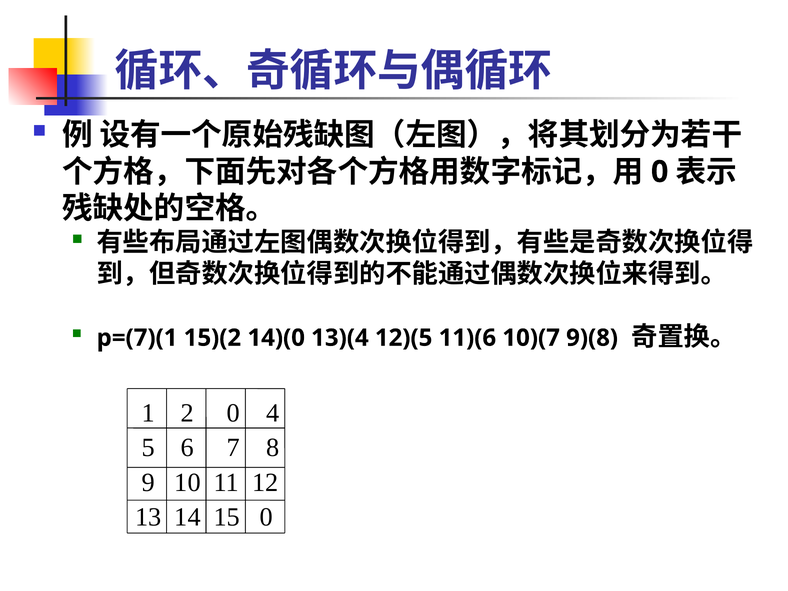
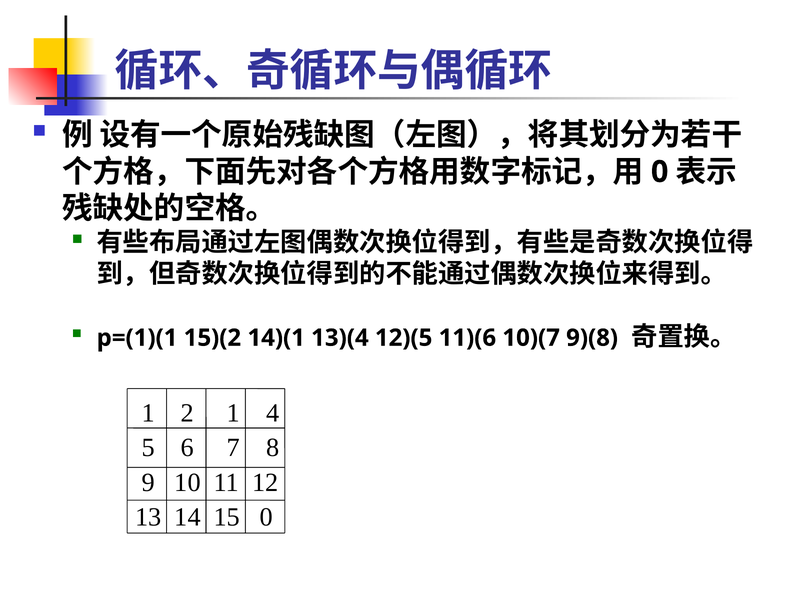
p=(7)(1: p=(7)(1 -> p=(1)(1 (137, 338)
14)(0: 14)(0 -> 14)(1 (276, 338)
2 0: 0 -> 1 (234, 413)
